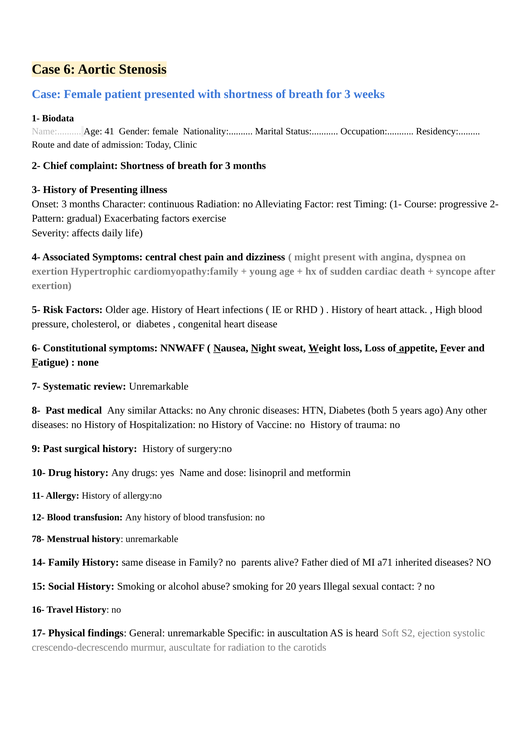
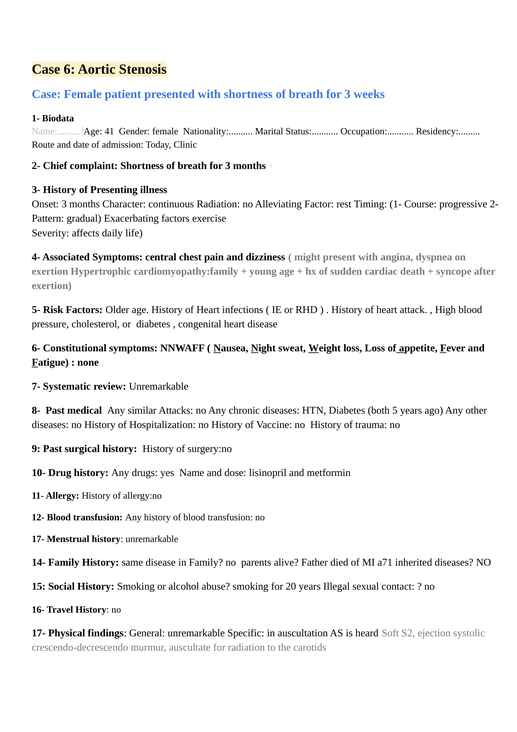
78-: 78- -> 17- (38, 538)
